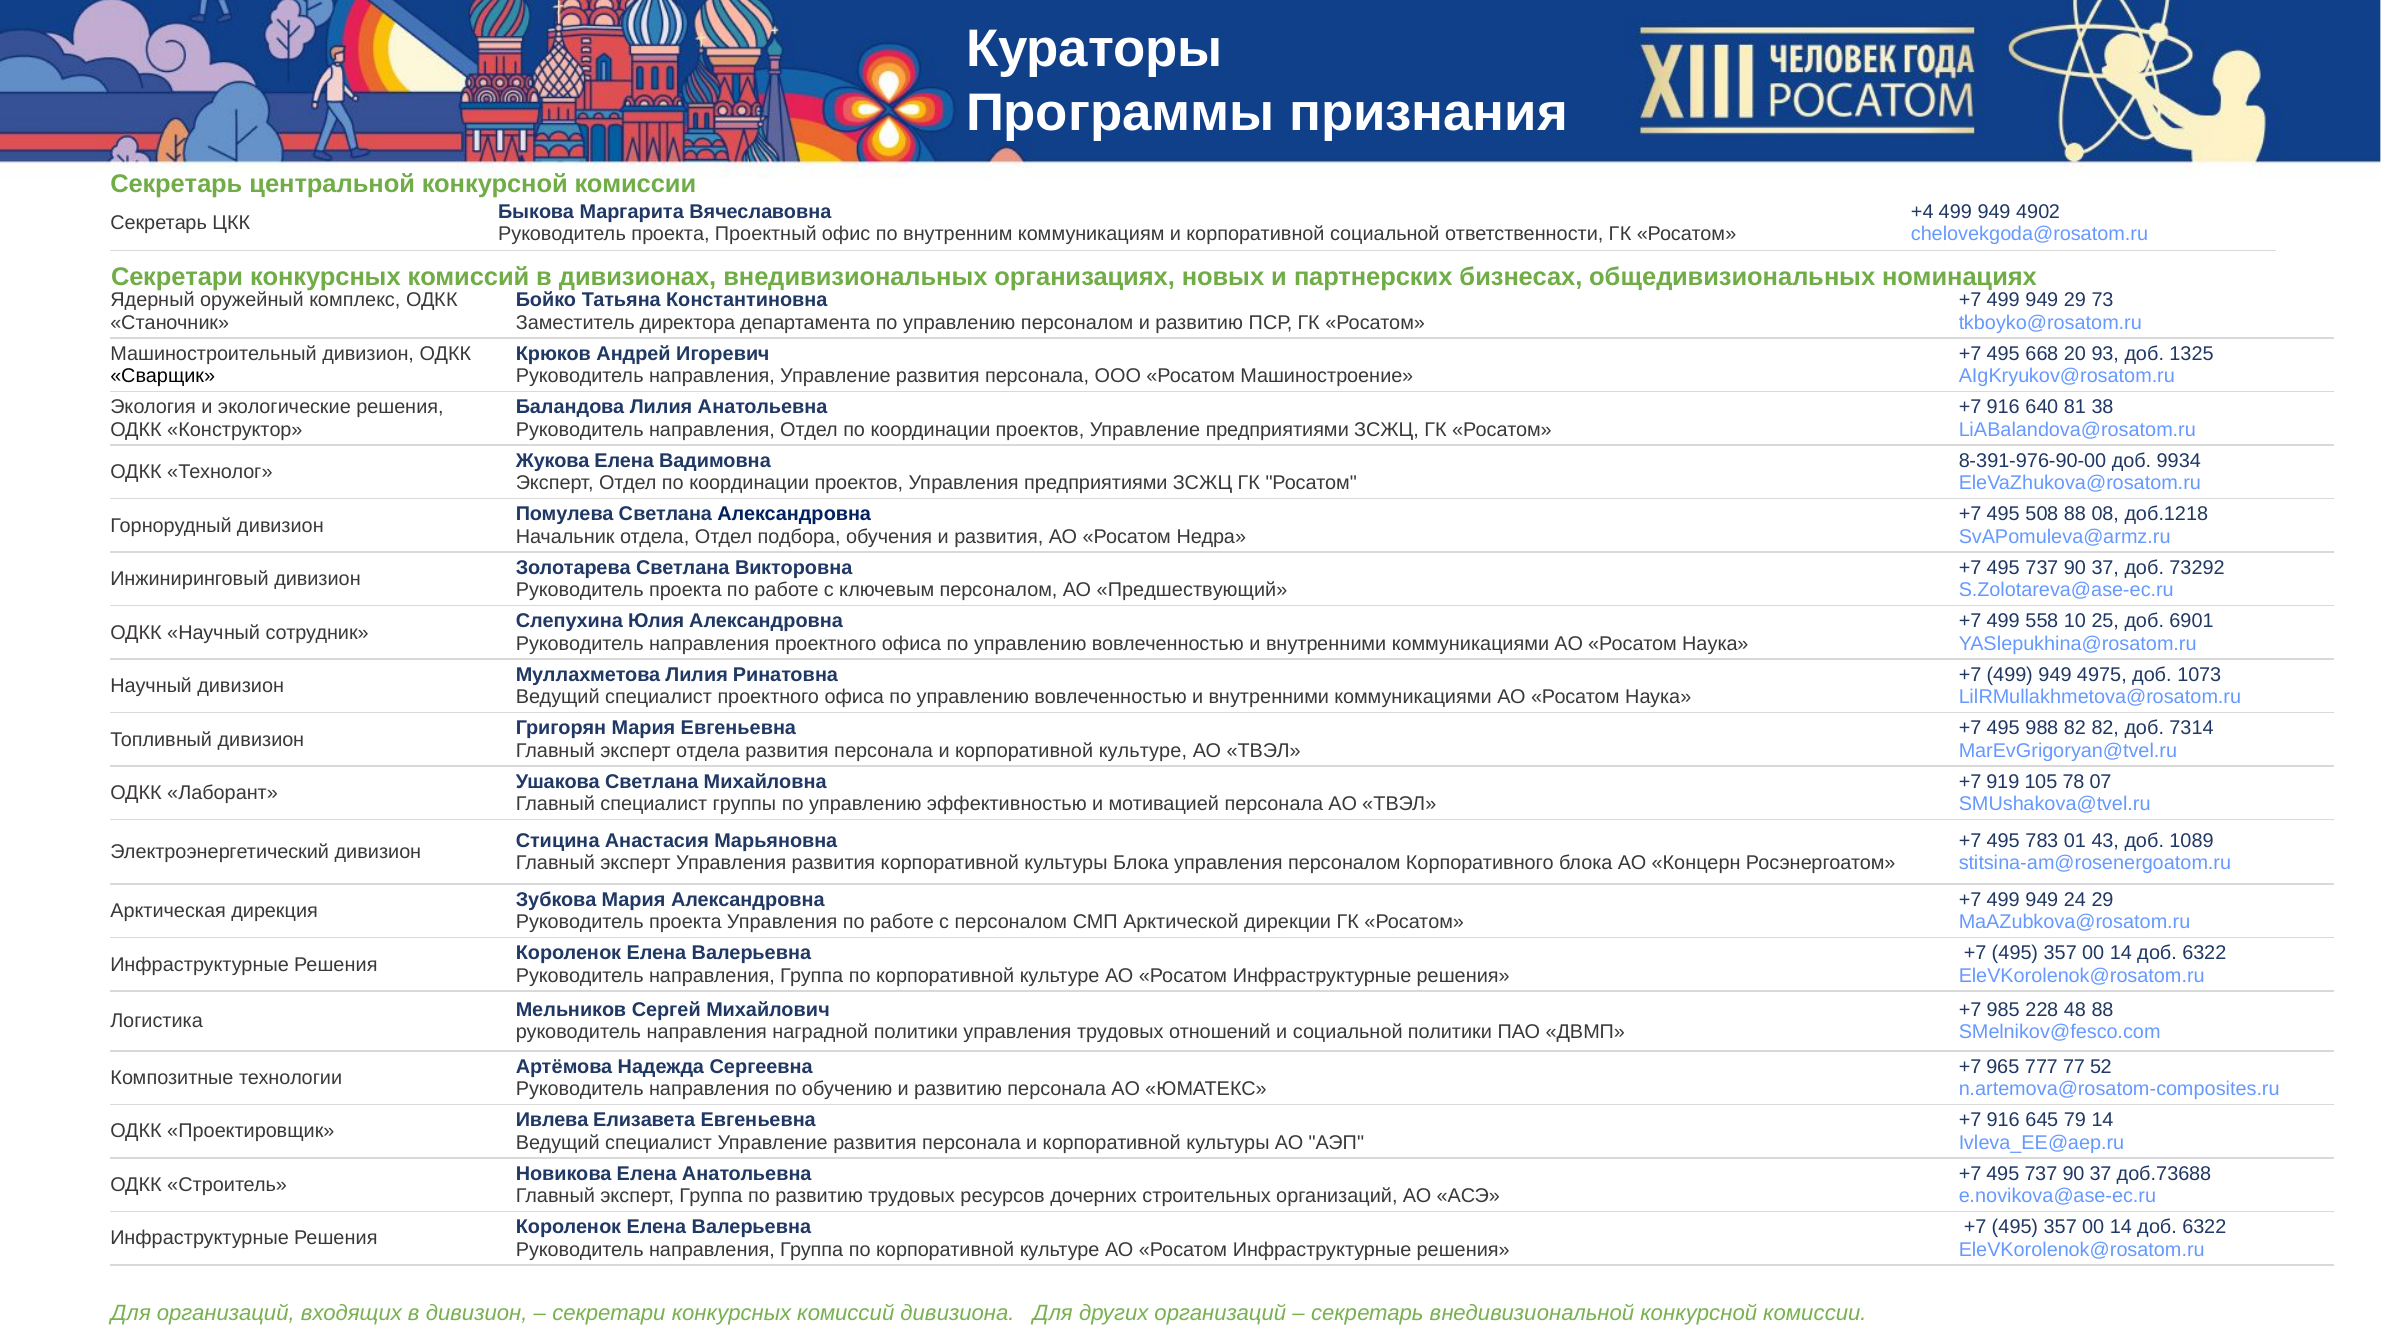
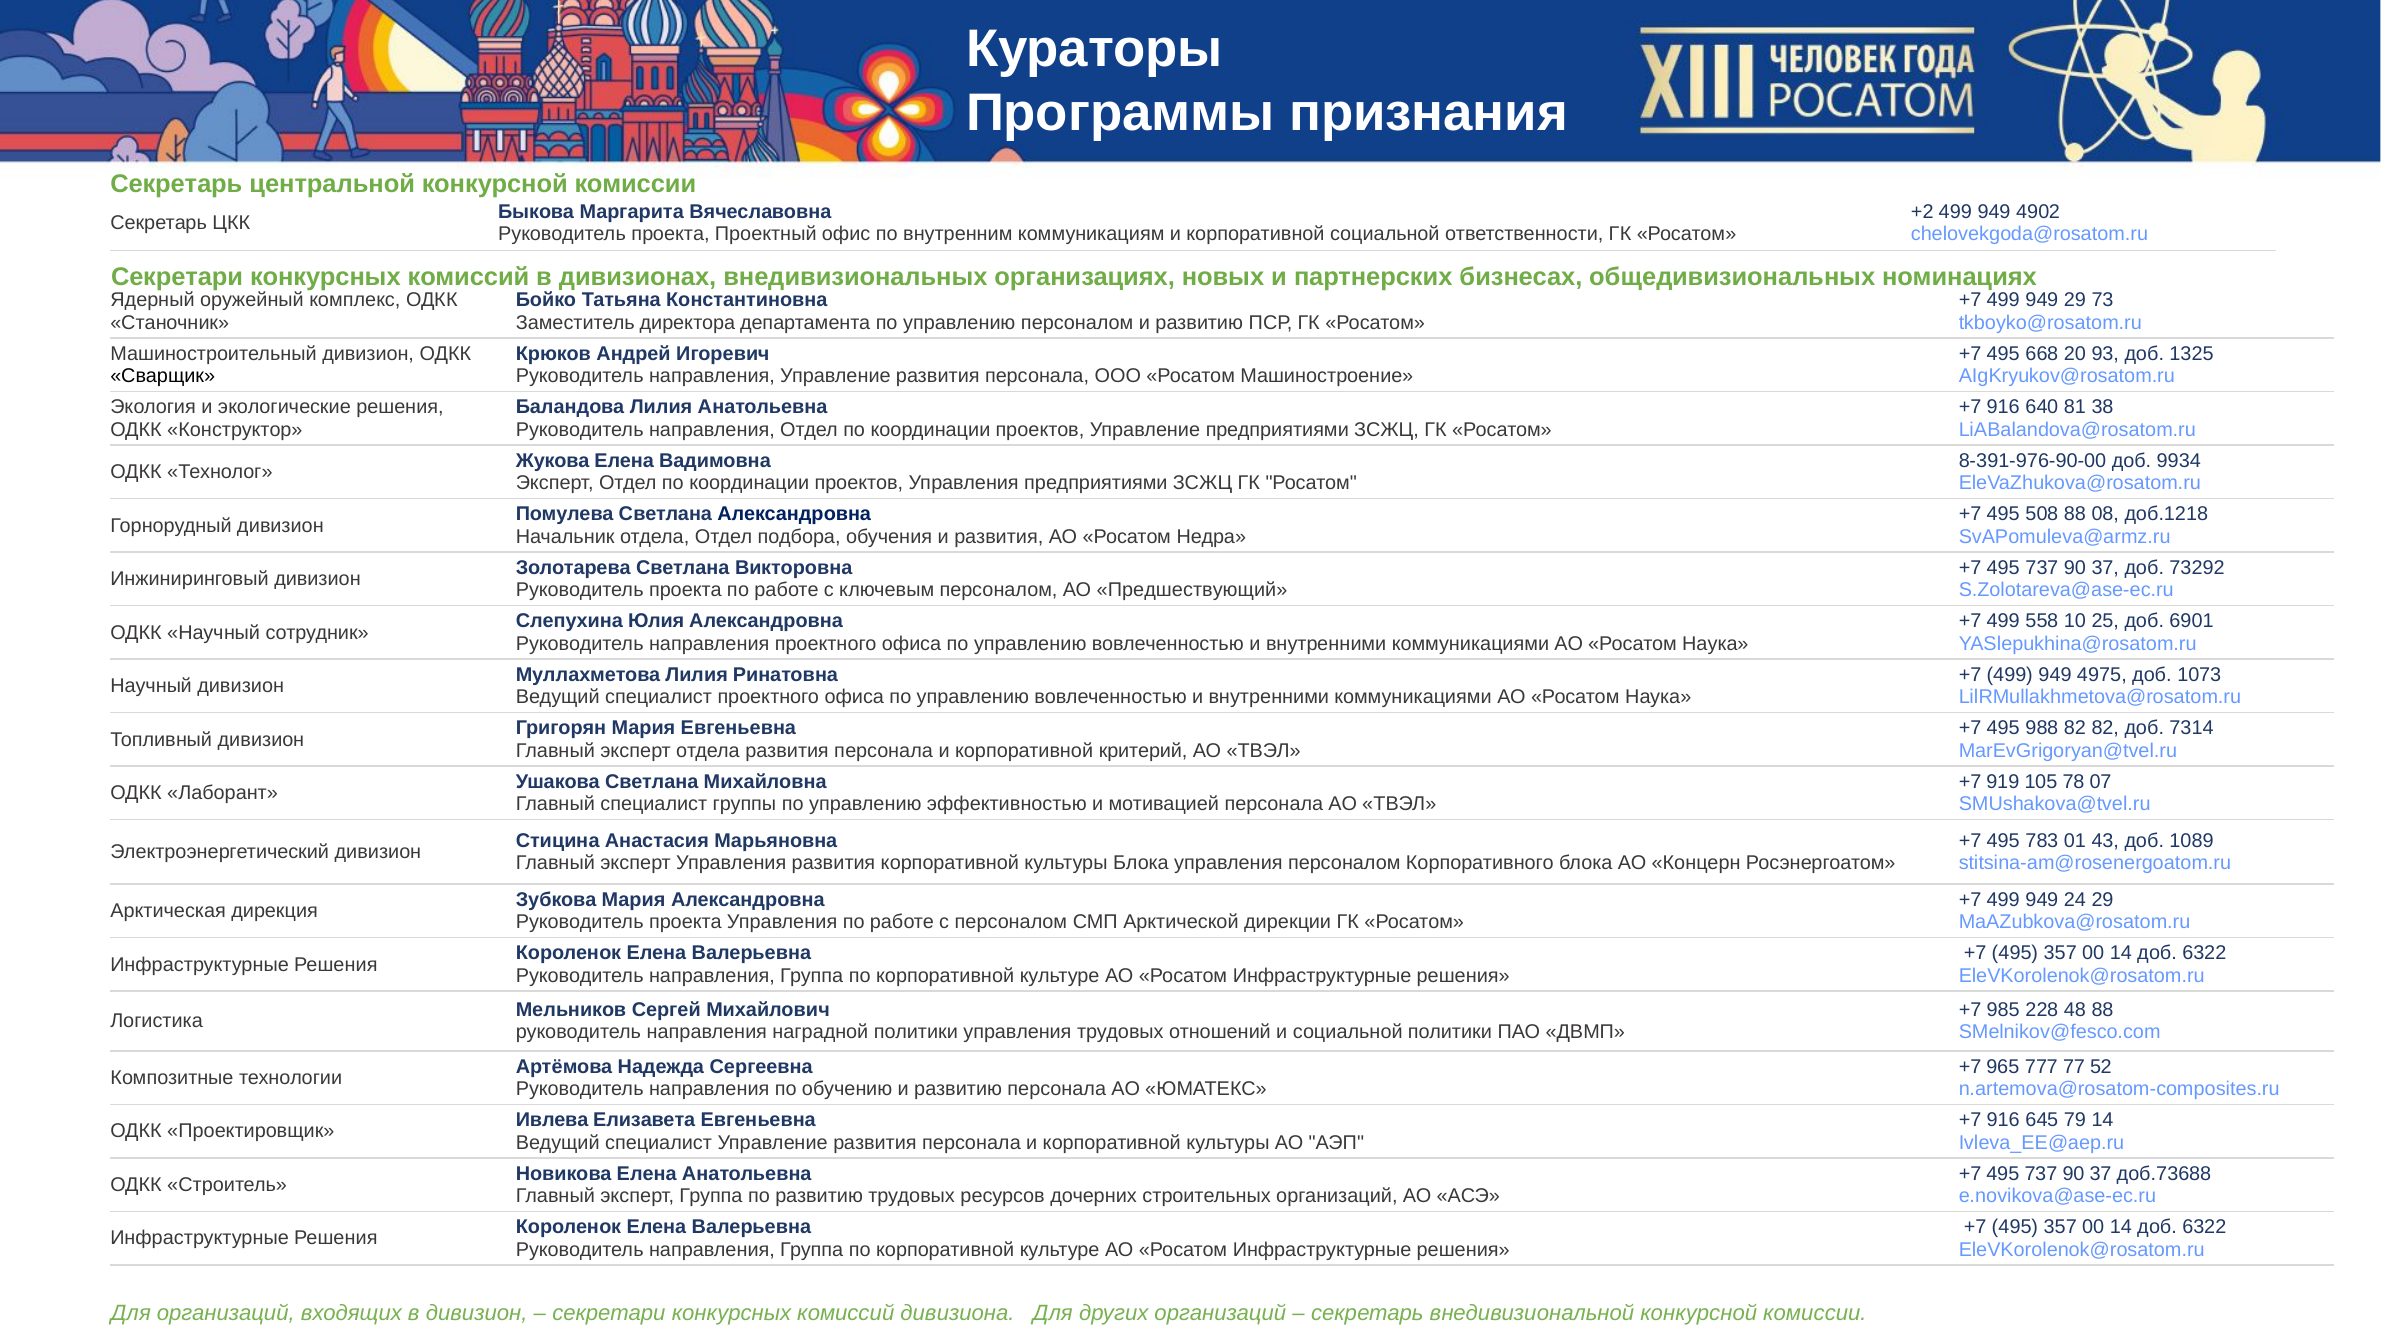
+4: +4 -> +2 (1922, 212)
и корпоративной культуре: культуре -> критерий (1143, 751)
